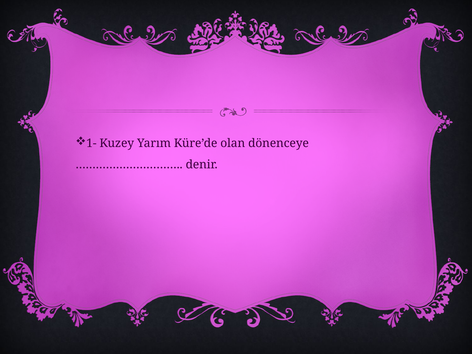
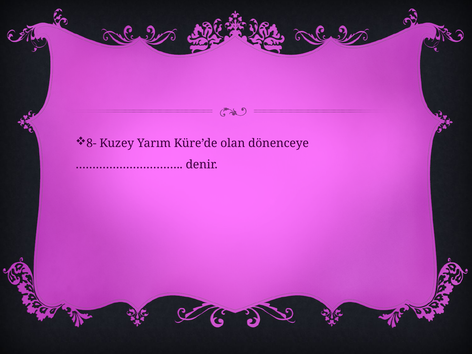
1-: 1- -> 8- (91, 143)
